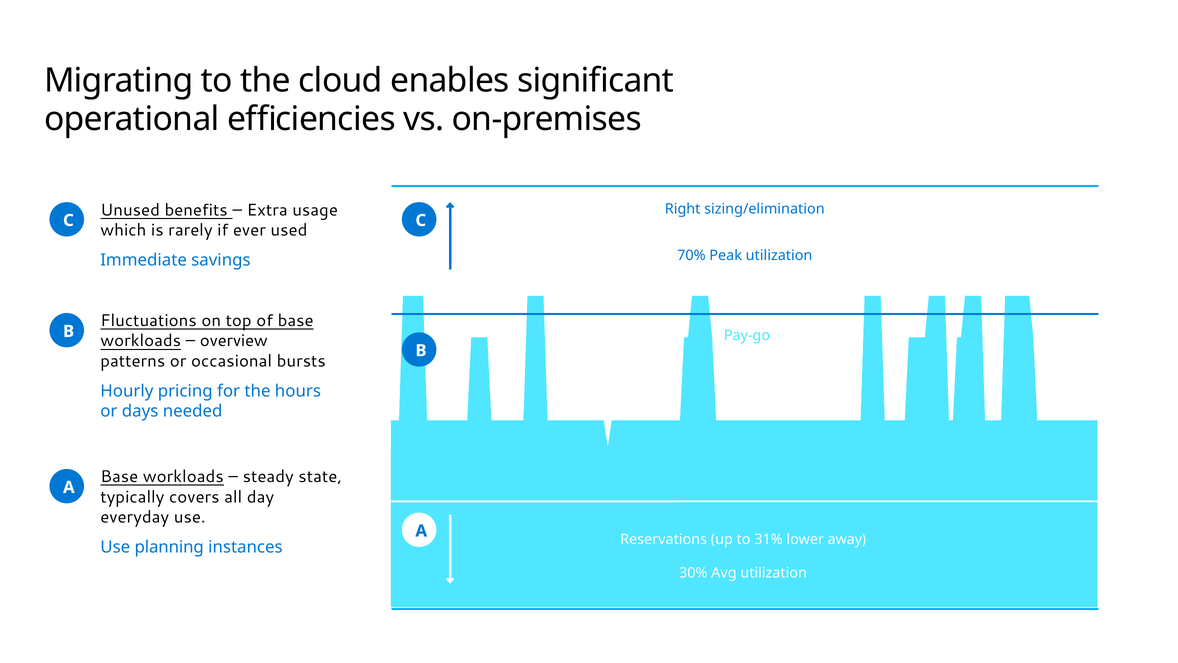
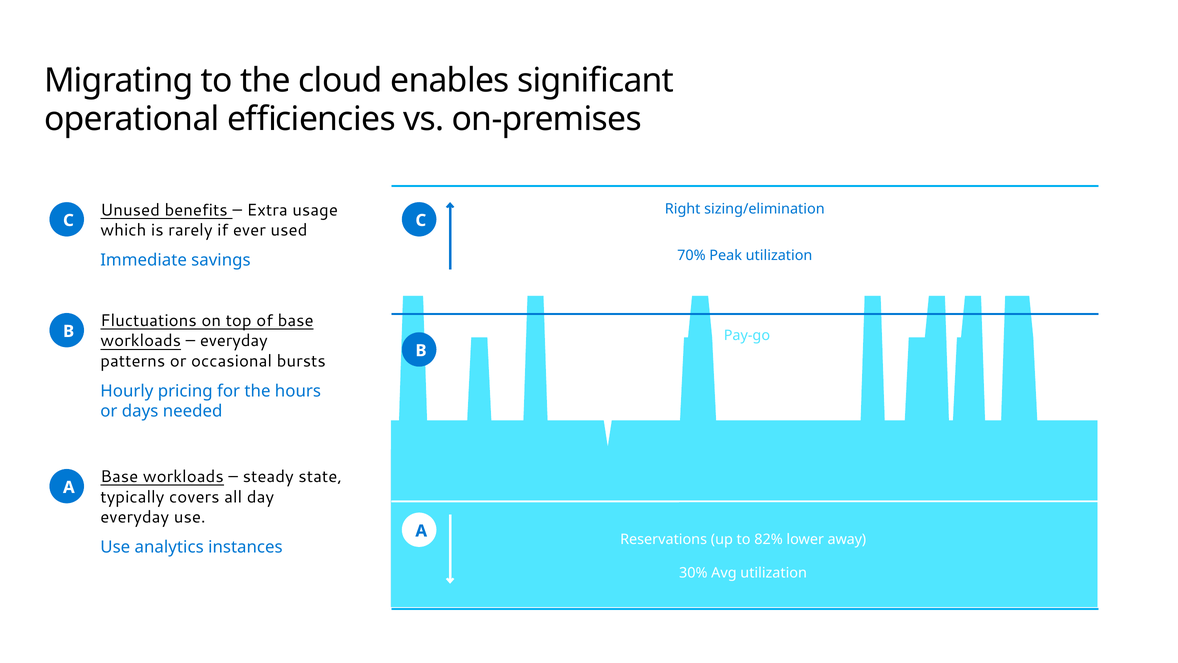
overview: overview -> everyday (234, 341)
31%: 31% -> 82% (769, 539)
planning: planning -> analytics (169, 547)
